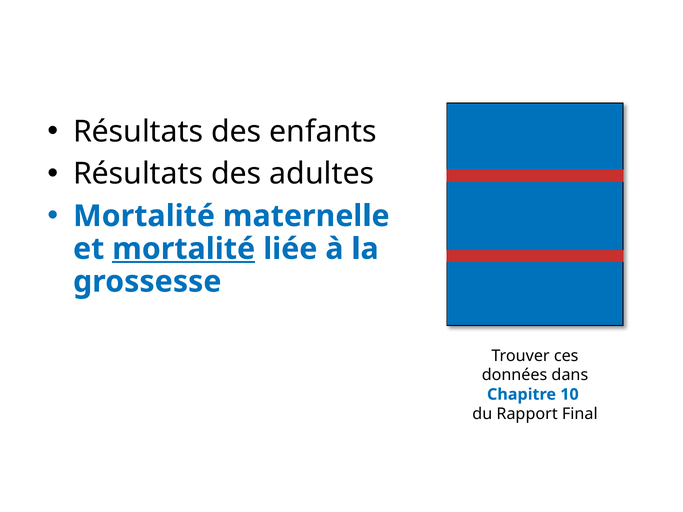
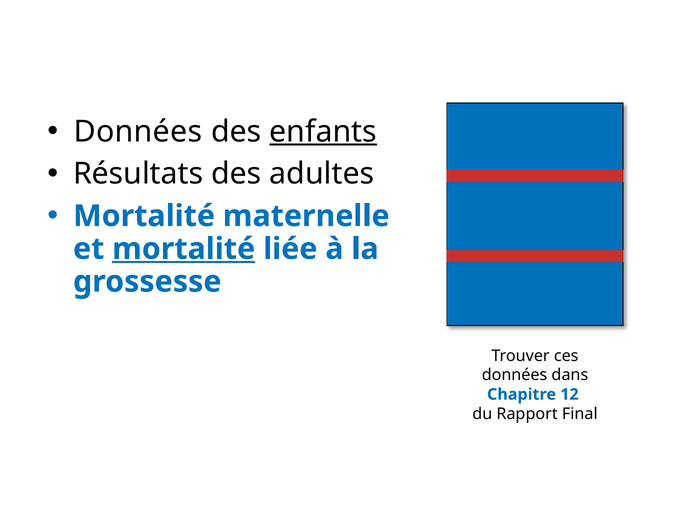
Résultats: Résultats -> Données (138, 132)
enfants underline: none -> present (323, 132)
10: 10 -> 12 (569, 395)
